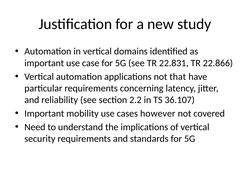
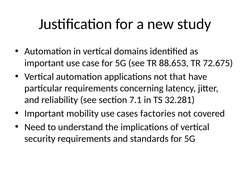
22.831: 22.831 -> 88.653 (174, 63)
22.866: 22.866 -> 72.675 (218, 63)
2.2: 2.2 -> 7.1 (135, 100)
36.107: 36.107 -> 32.281 (180, 100)
however: however -> factories (158, 114)
